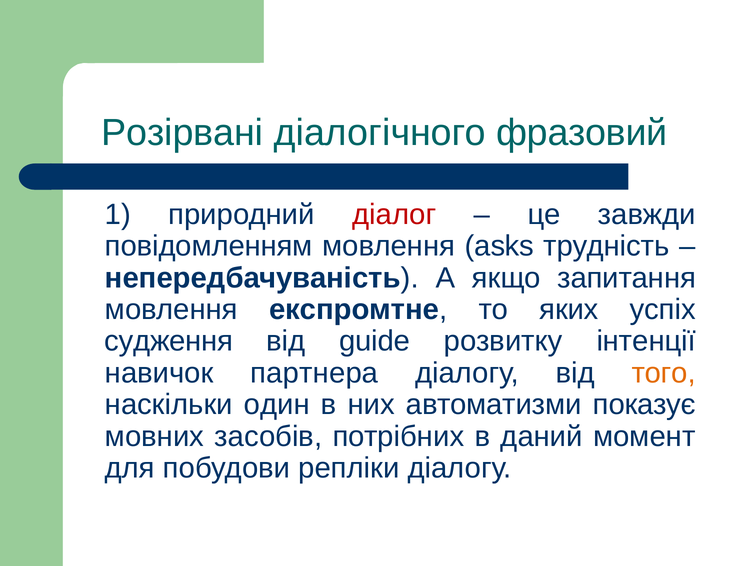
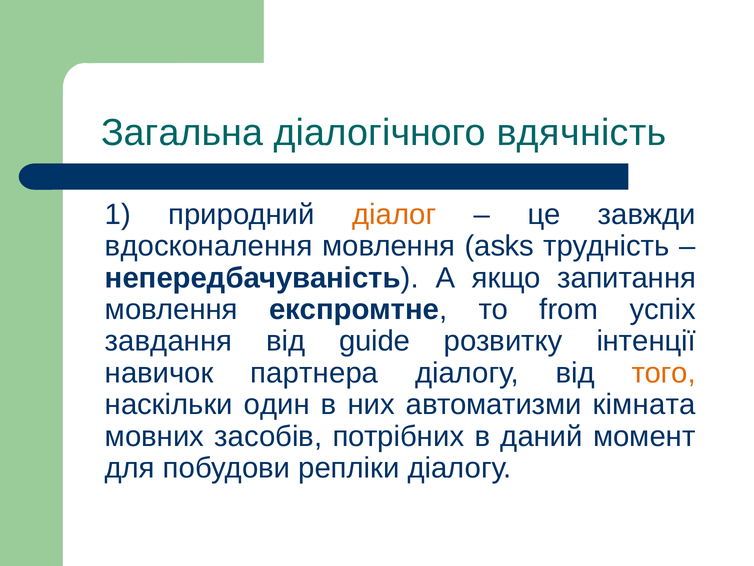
Розірвані: Розірвані -> Загальна (182, 133)
фразовий: фразовий -> вдячність (581, 133)
діалог colour: red -> orange (394, 214)
повідомленням: повідомленням -> вдосконалення (209, 246)
яких: яких -> from (569, 309)
судження: судження -> завдання (169, 341)
показує: показує -> кімната (644, 404)
